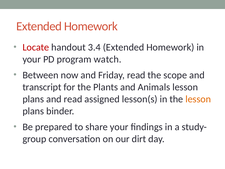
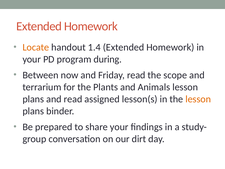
Locate colour: red -> orange (36, 47)
3.4: 3.4 -> 1.4 (94, 47)
watch: watch -> during (108, 59)
transcript: transcript -> terrarium (42, 87)
